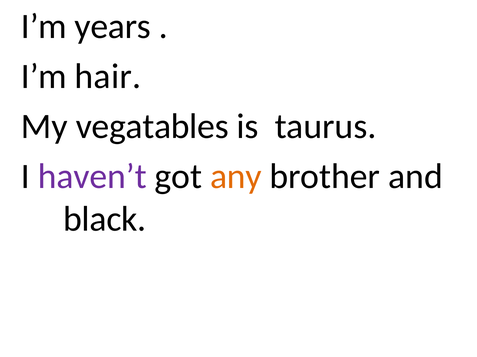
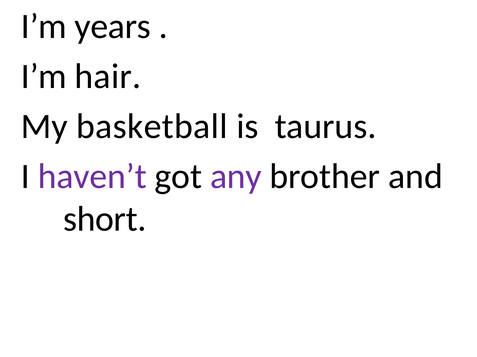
vegatables: vegatables -> basketball (152, 127)
any colour: orange -> purple (236, 177)
black: black -> short (105, 220)
